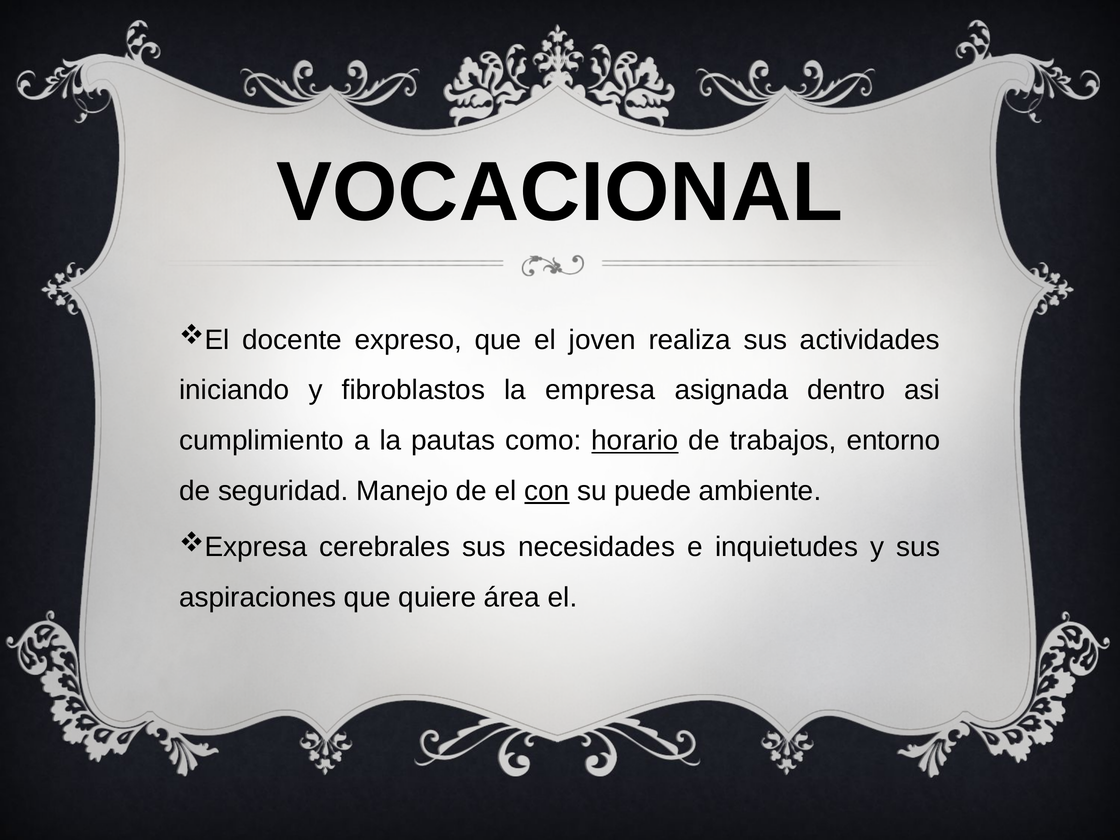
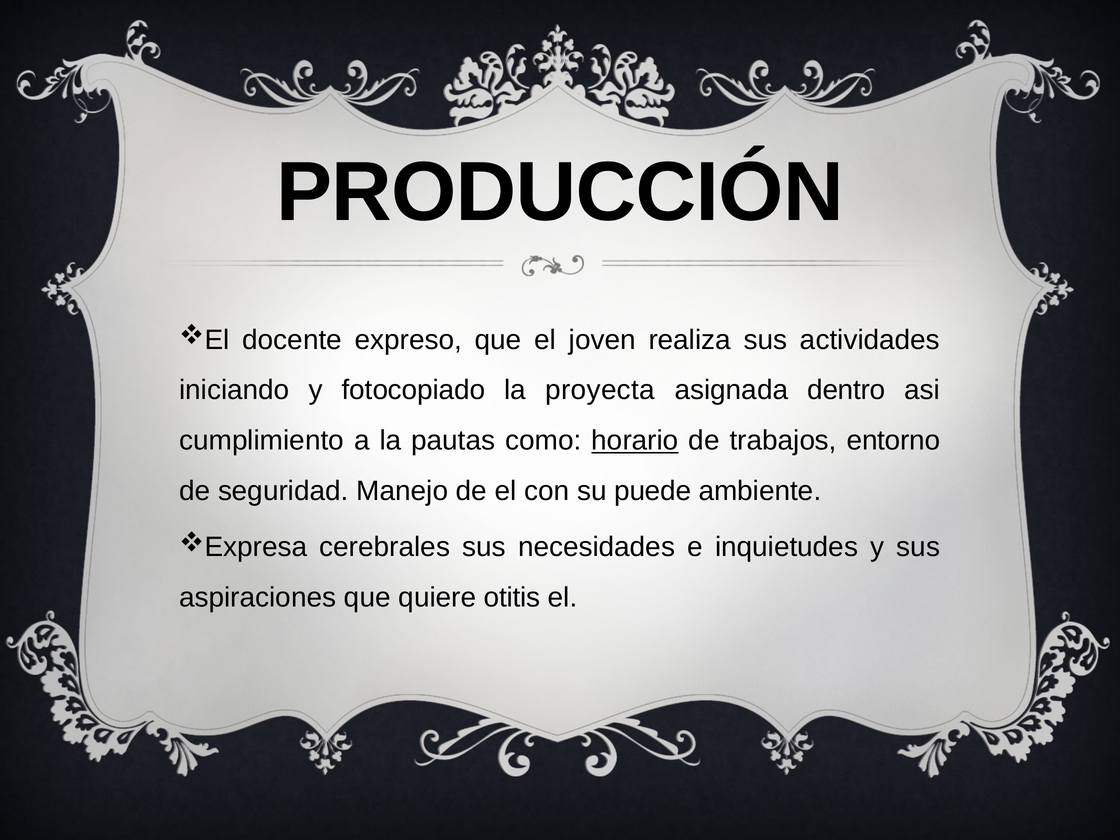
VOCACIONAL: VOCACIONAL -> PRODUCCIÓN (560, 192)
fibroblastos: fibroblastos -> fotocopiado (414, 390)
empresa: empresa -> proyecta (600, 390)
con underline: present -> none (547, 491)
área: área -> otitis (512, 597)
